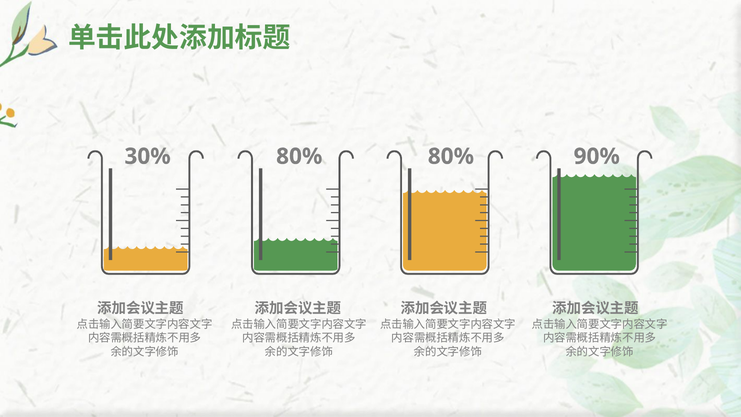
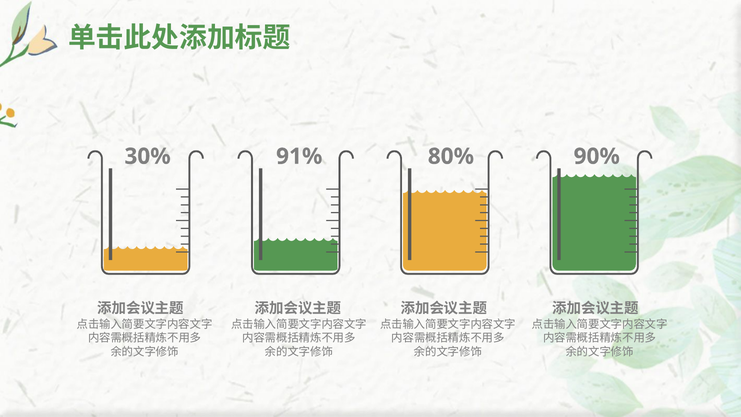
30% 80%: 80% -> 91% (299, 156)
